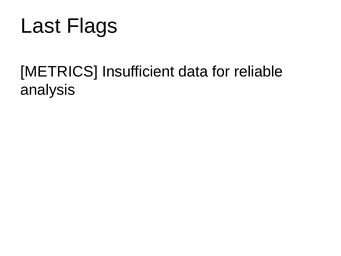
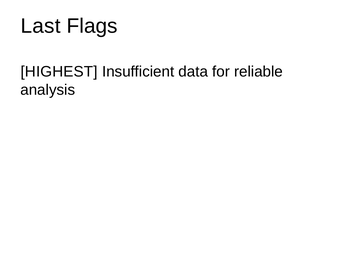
METRICS: METRICS -> HIGHEST (59, 72)
